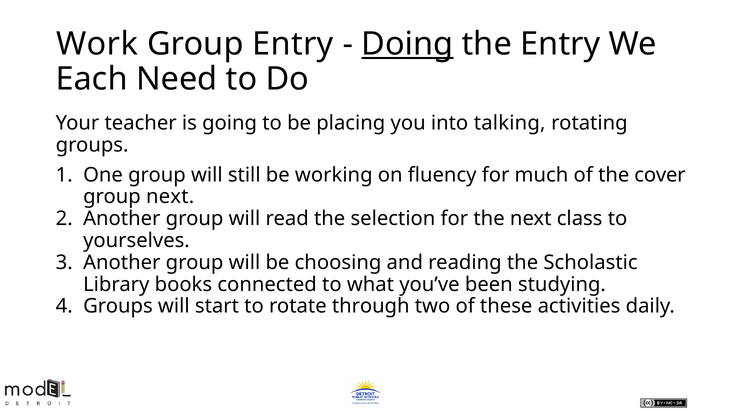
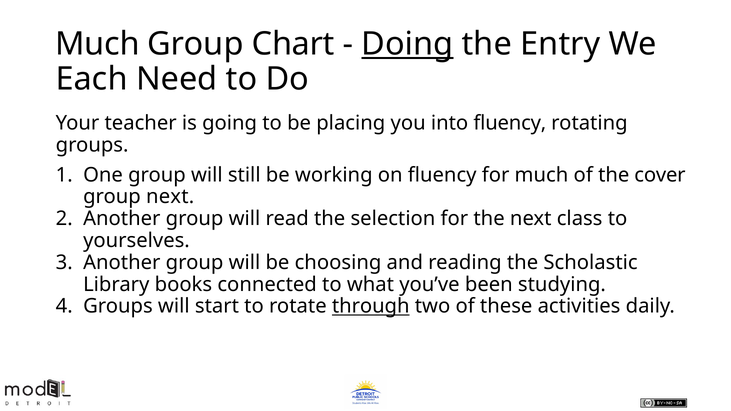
Work: Work -> Much (97, 44)
Group Entry: Entry -> Chart (293, 44)
into talking: talking -> fluency (510, 123)
through underline: none -> present (371, 306)
